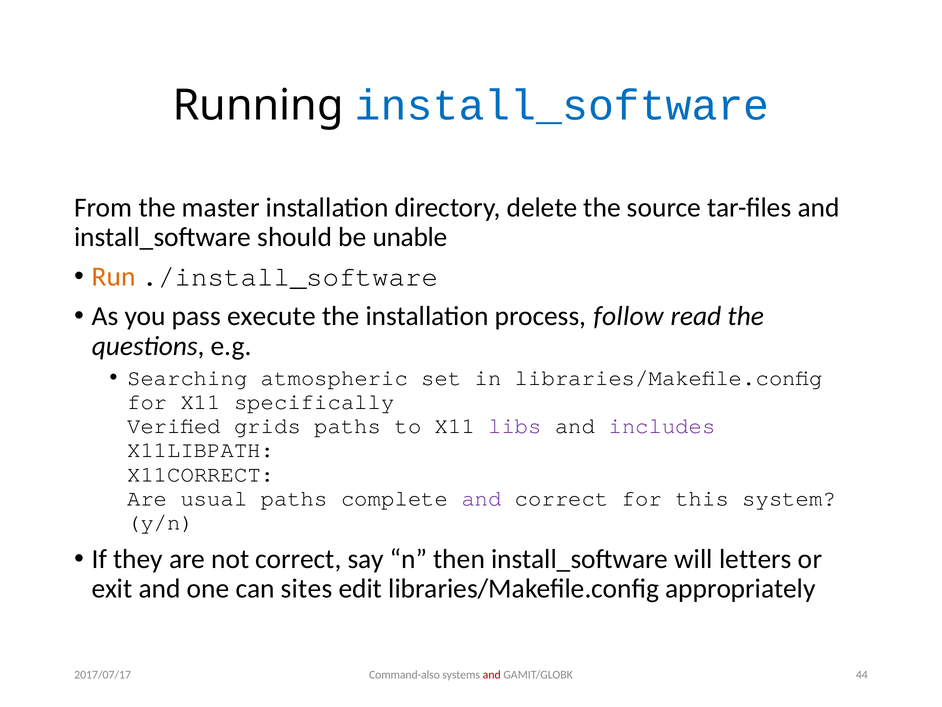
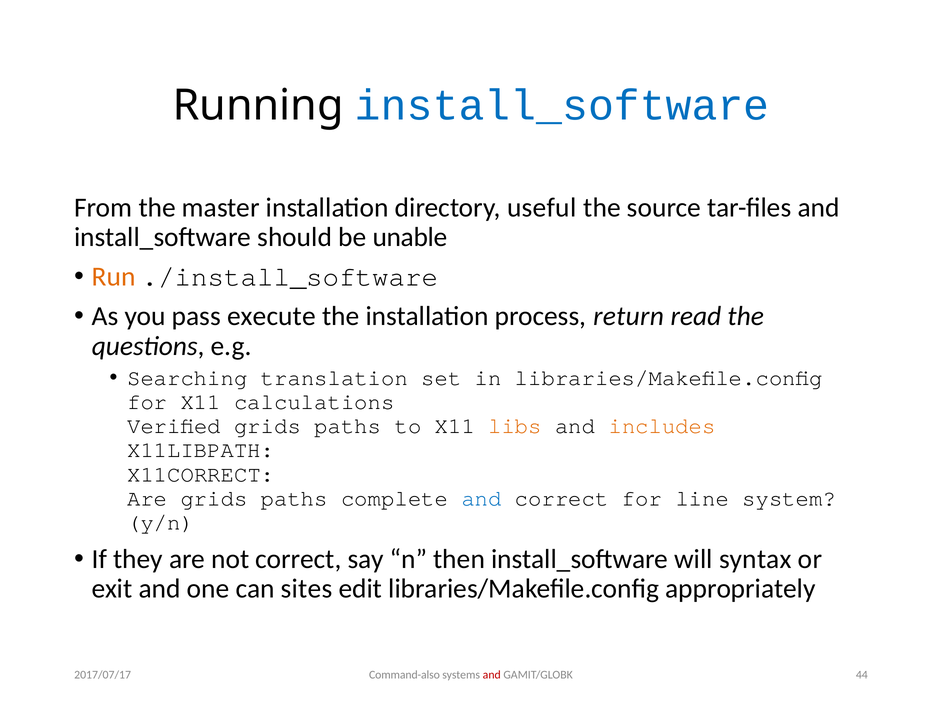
delete: delete -> useful (542, 207)
follow: follow -> return (629, 316)
atmospheric: atmospheric -> translation (334, 378)
specifically: specifically -> calculations (314, 402)
libs colour: purple -> orange (515, 426)
includes colour: purple -> orange (662, 426)
Are usual: usual -> grids (214, 498)
and colour: purple -> blue (482, 498)
this: this -> line (702, 498)
letters: letters -> syntax (755, 559)
